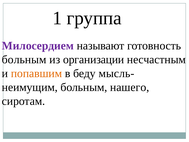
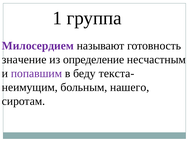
больным: больным -> значение (24, 59)
организации: организации -> определение (94, 59)
попавшим colour: orange -> purple (36, 73)
мысль-: мысль- -> текста- (117, 73)
